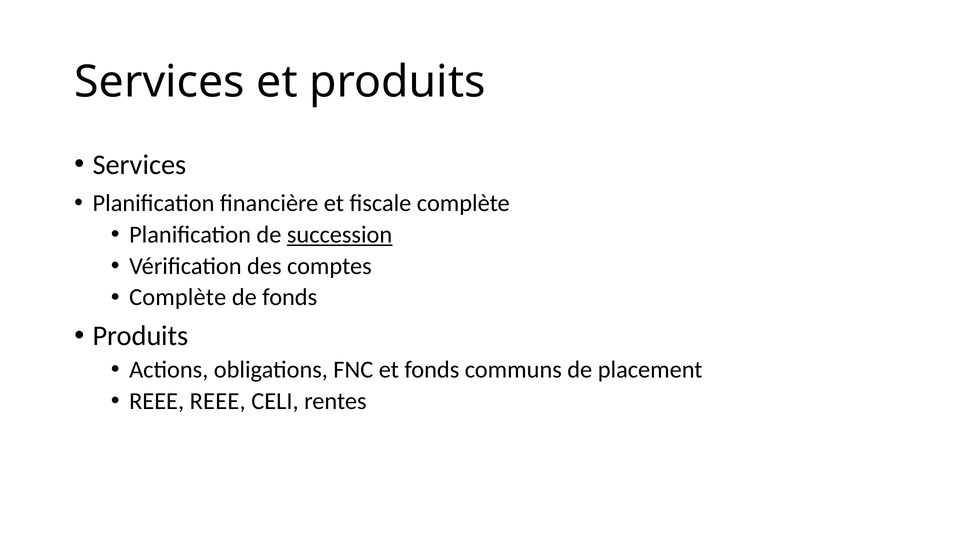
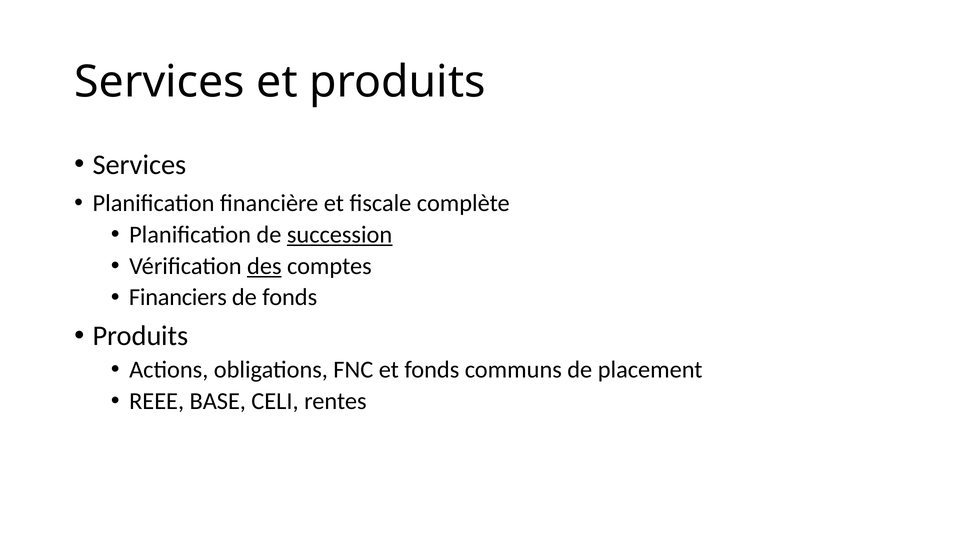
des underline: none -> present (264, 266)
Complète: Complète -> Financiers (178, 298)
REEE REEE: REEE -> BASE (218, 401)
